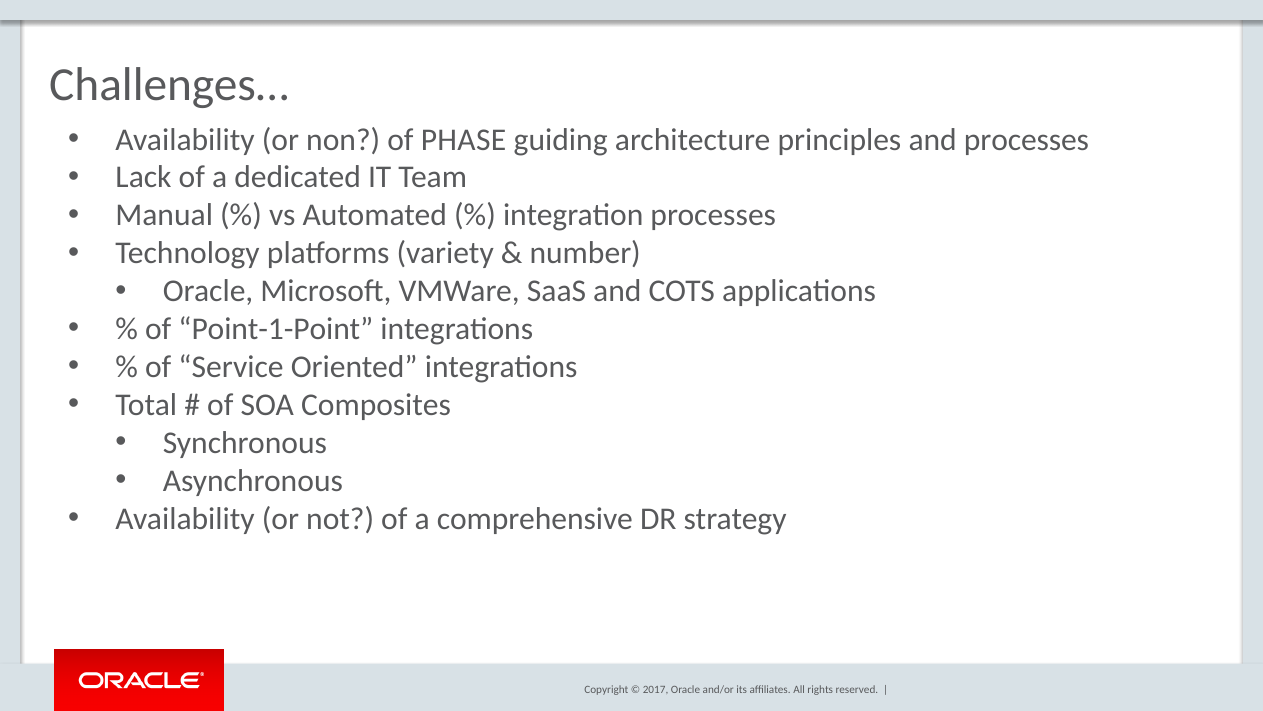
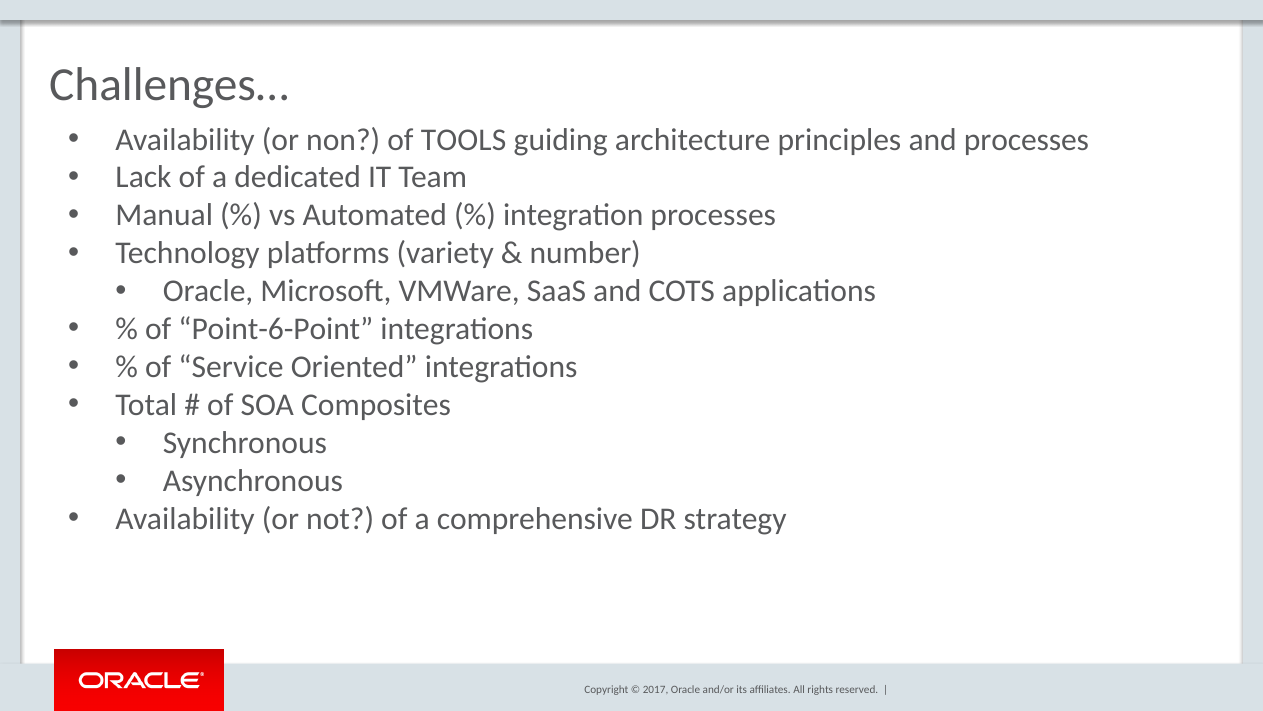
PHASE: PHASE -> TOOLS (464, 140)
Point-1-Point: Point-1-Point -> Point-6-Point (276, 329)
